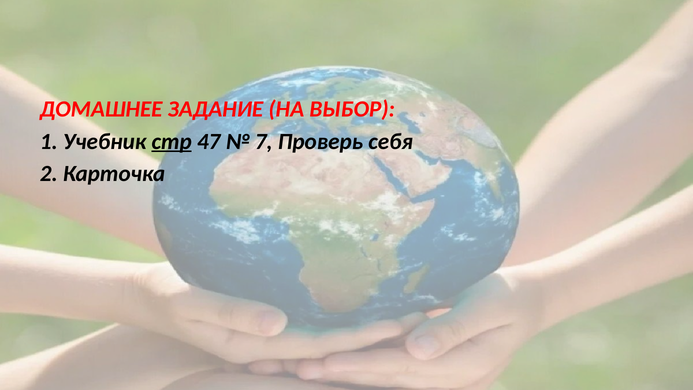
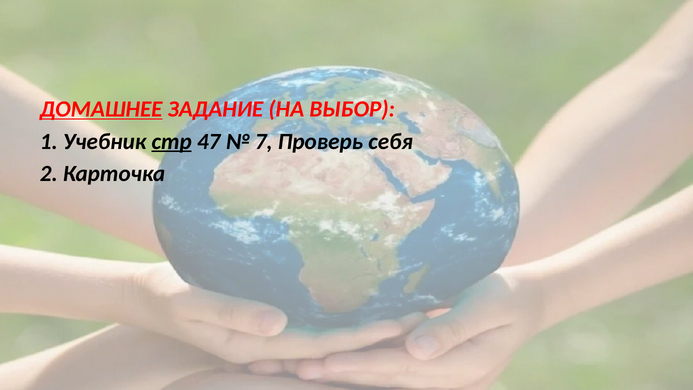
ДОМАШНЕЕ underline: none -> present (101, 109)
